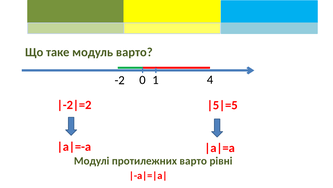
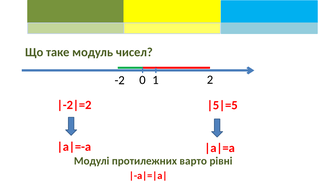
модуль варто: варто -> чисел (134, 52)
4: 4 -> 2 (210, 79)
